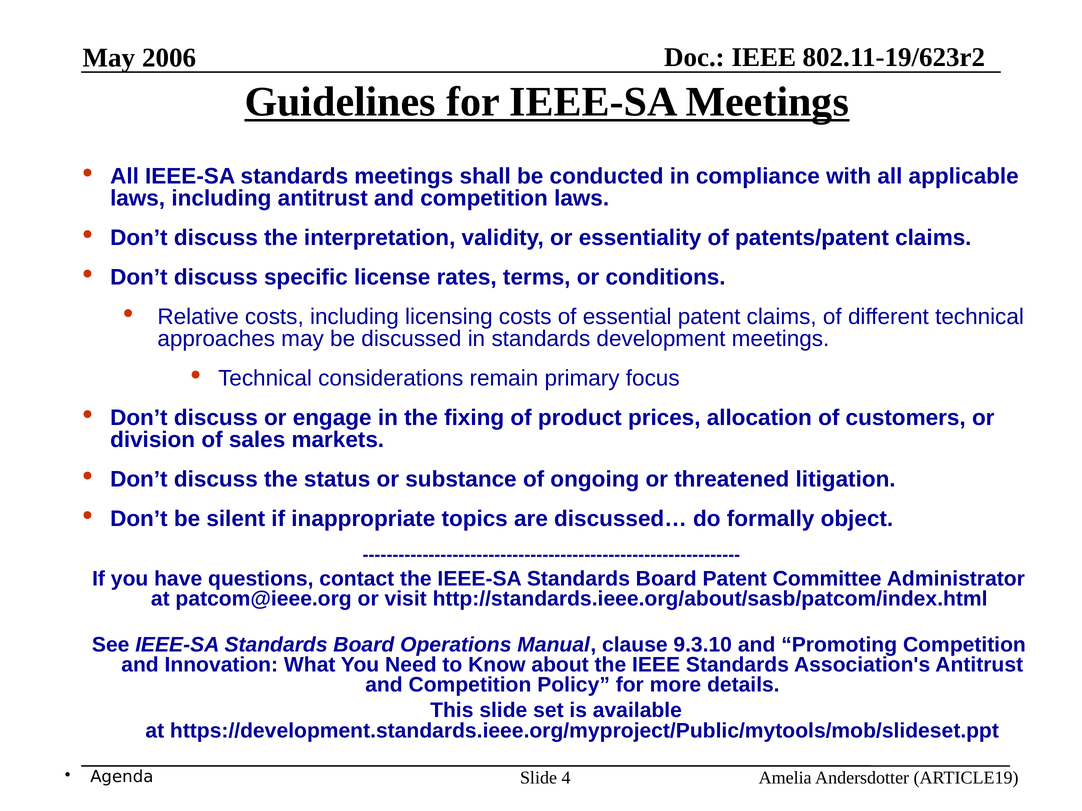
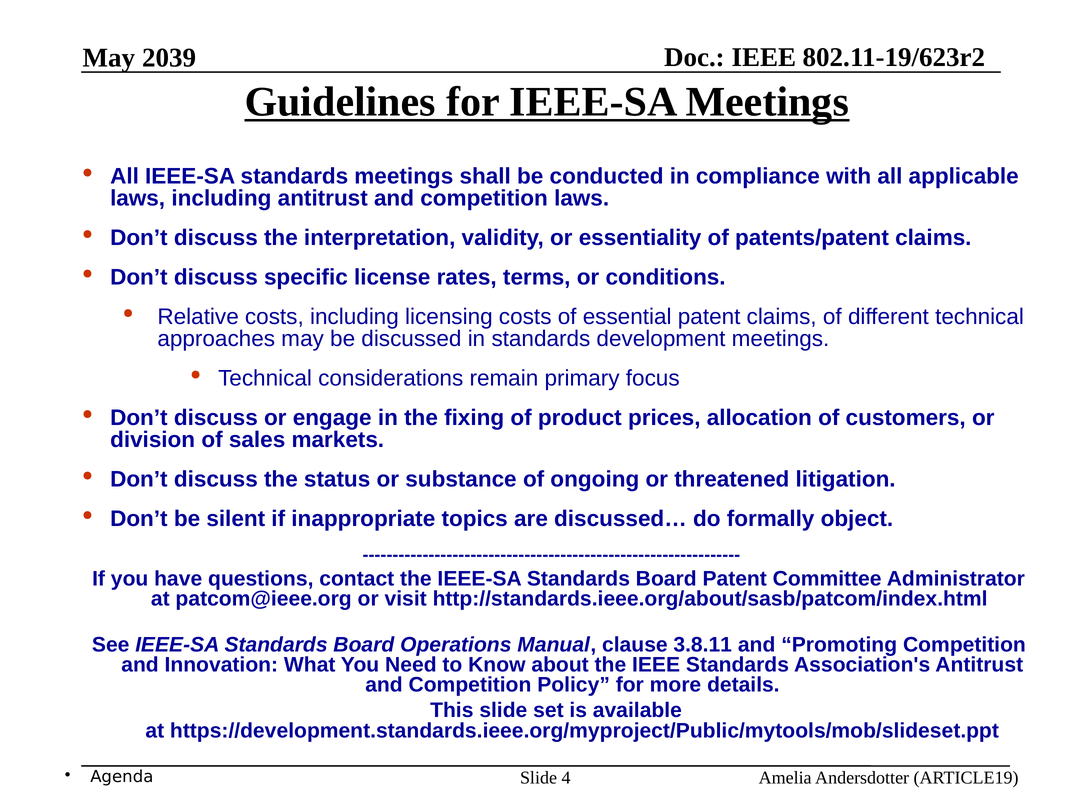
2006: 2006 -> 2039 (169, 58)
9.3.10: 9.3.10 -> 3.8.11 (703, 645)
